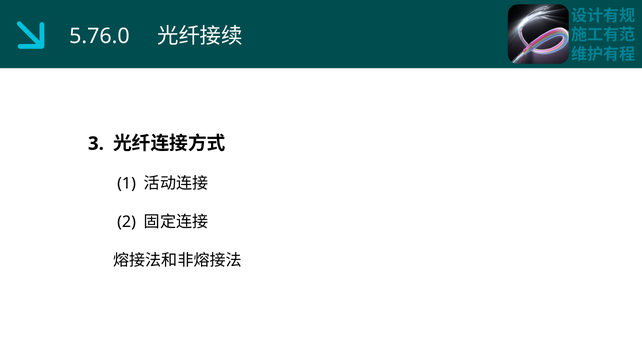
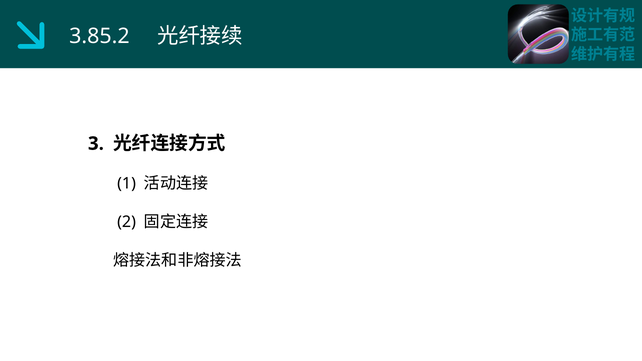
5.76.0: 5.76.0 -> 3.85.2 (99, 36)
